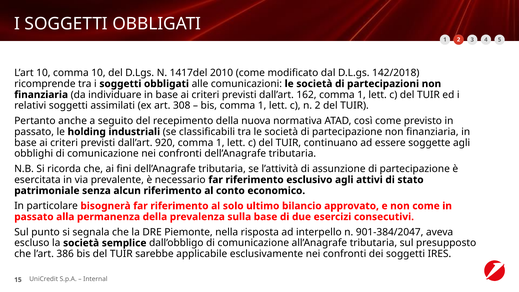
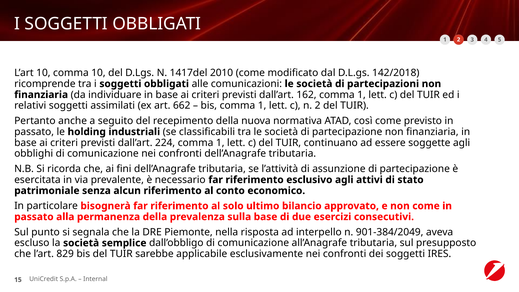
308: 308 -> 662 (182, 106)
920: 920 -> 224 (165, 143)
901-384/2047: 901-384/2047 -> 901-384/2049 (390, 232)
386: 386 -> 829 (65, 254)
